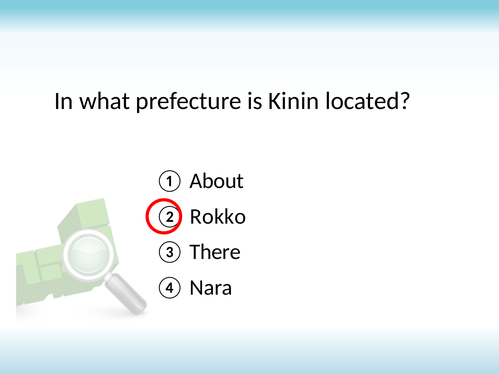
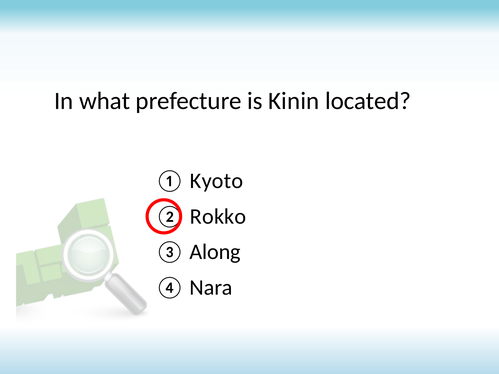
About: About -> Kyoto (217, 181)
There: There -> Along (215, 252)
